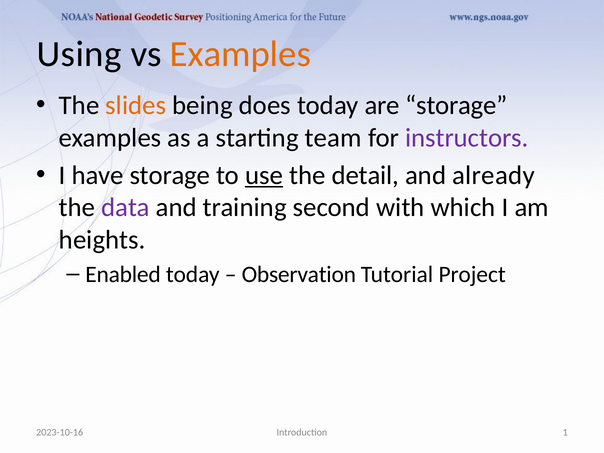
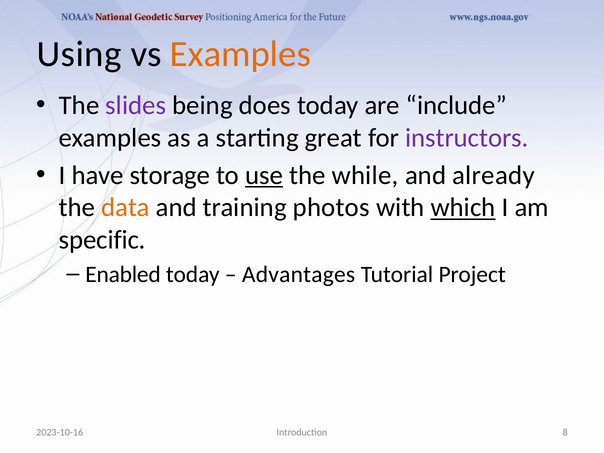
slides colour: orange -> purple (136, 106)
are storage: storage -> include (456, 106)
team: team -> great (333, 138)
detail: detail -> while (365, 175)
data colour: purple -> orange (126, 208)
second: second -> photos (331, 208)
which underline: none -> present (463, 208)
heights: heights -> specific (102, 240)
Observation: Observation -> Advantages (299, 274)
1: 1 -> 8 (565, 433)
